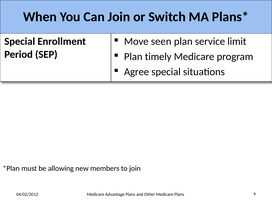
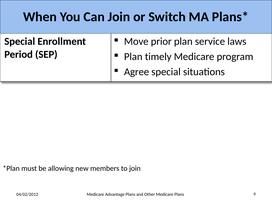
seen: seen -> prior (161, 41)
limit: limit -> laws (237, 41)
